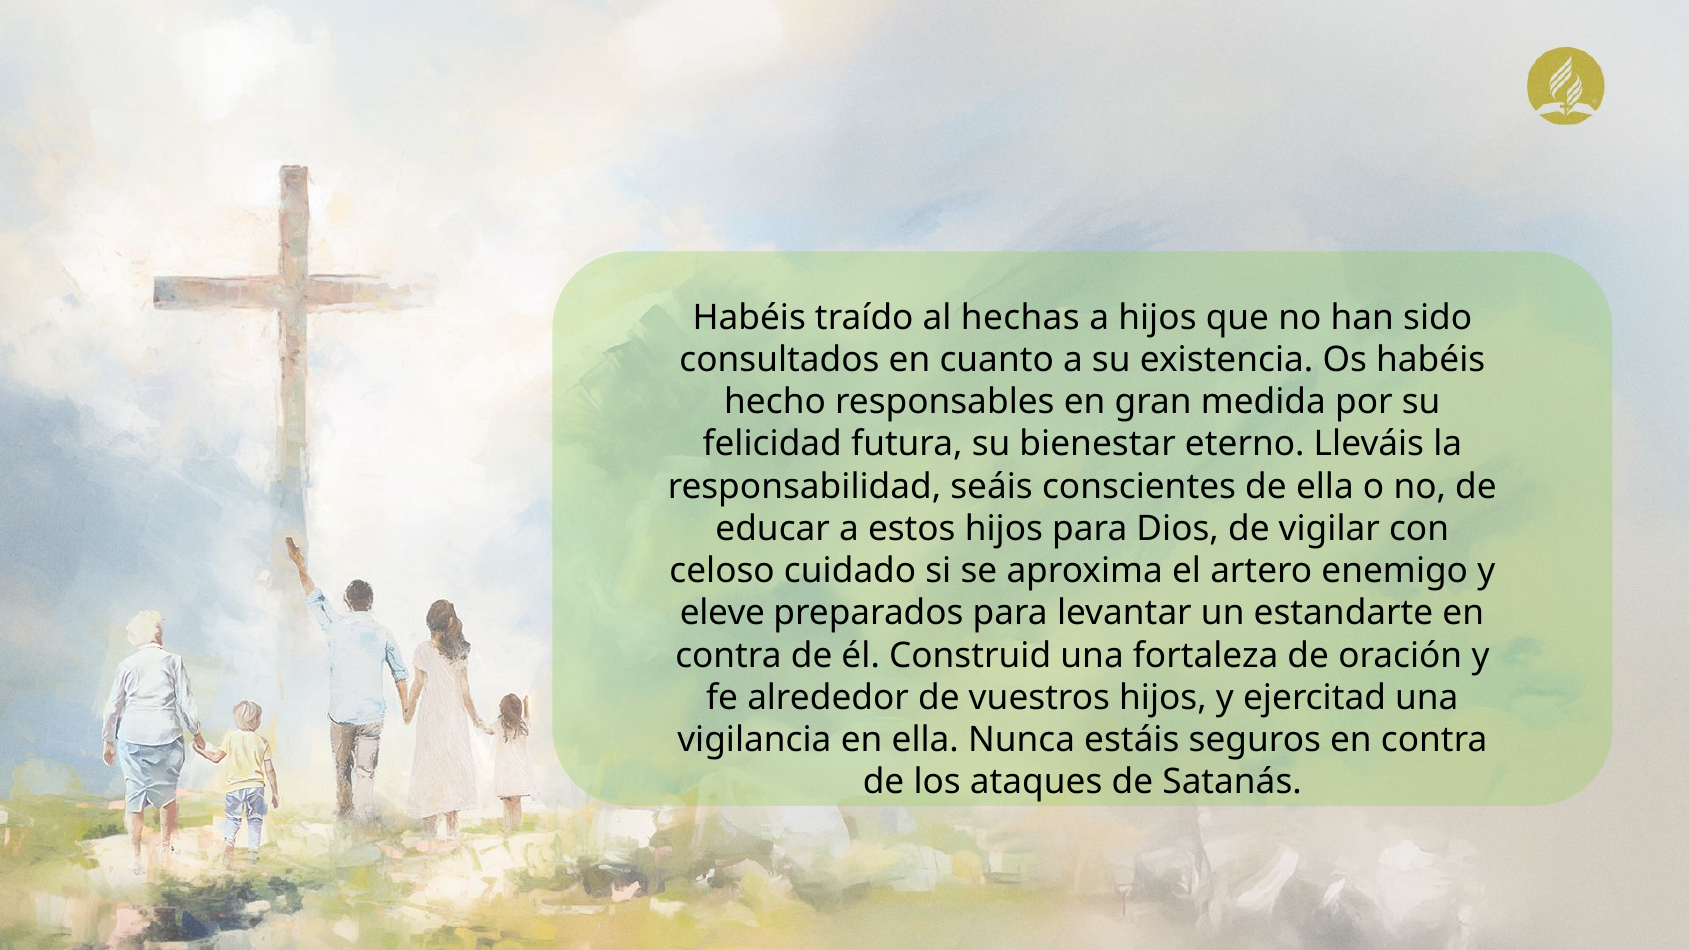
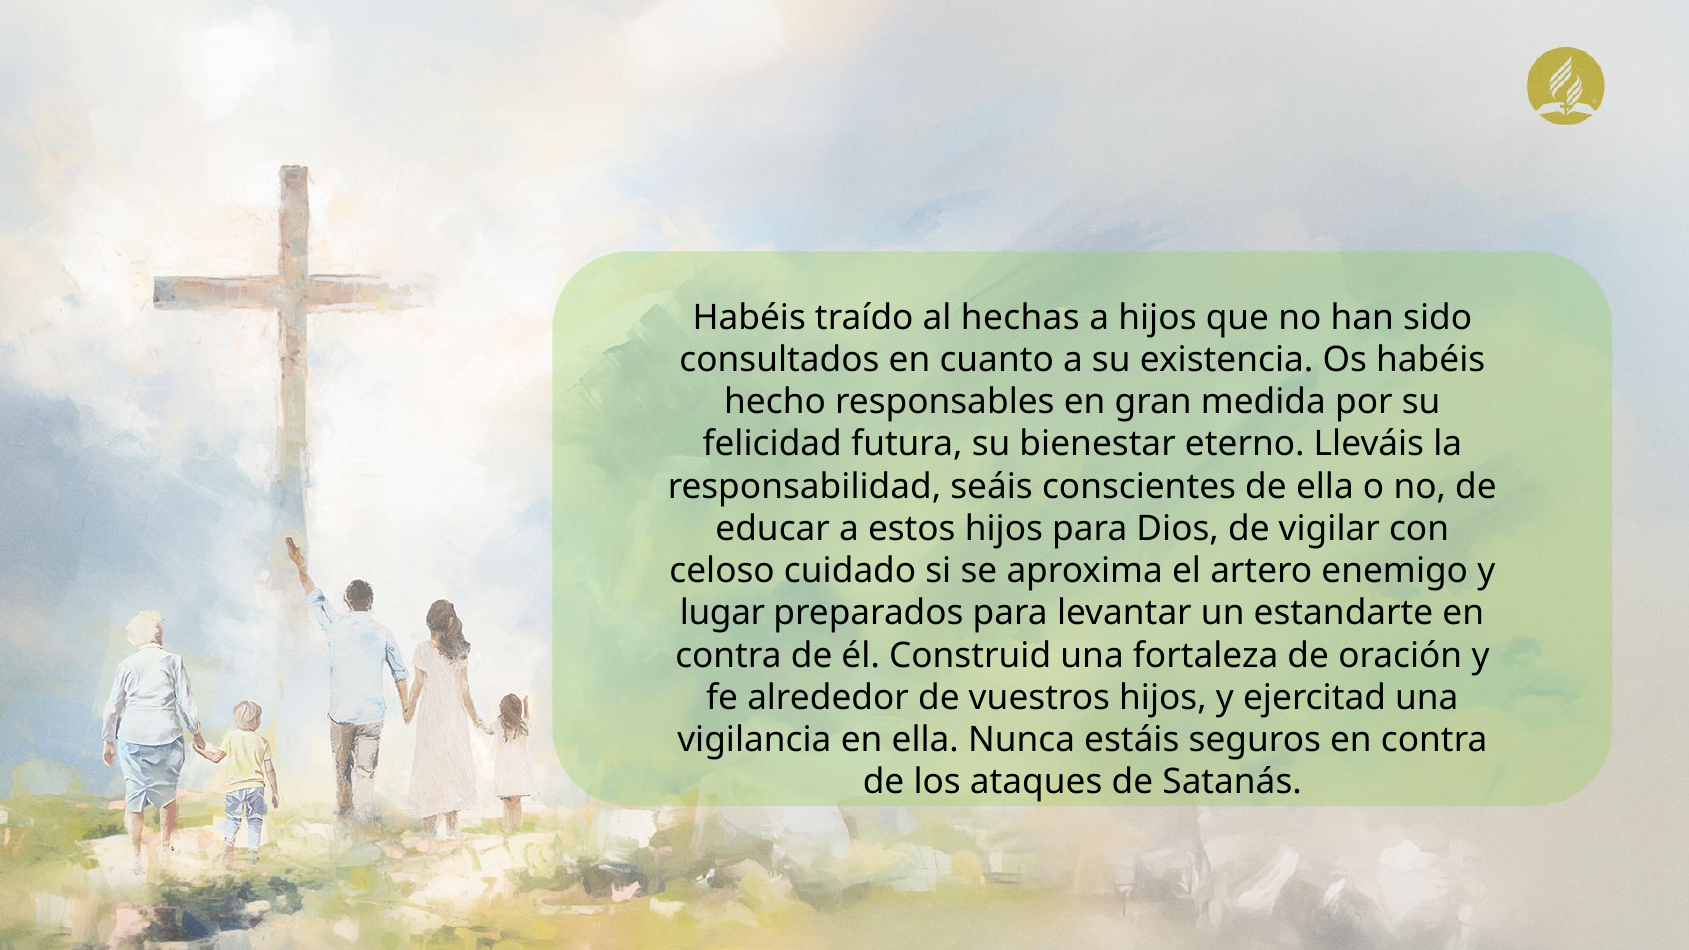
eleve: eleve -> lugar (723, 613)
